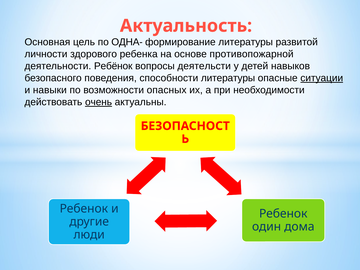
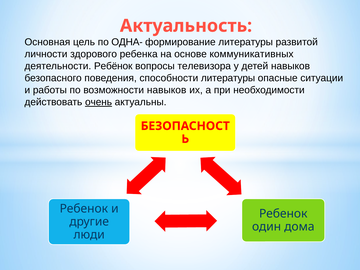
противопожарной: противопожарной -> коммуникативных (252, 54)
деятельсти: деятельсти -> телевизора (204, 66)
ситуации underline: present -> none (322, 78)
навыки: навыки -> работы (50, 90)
возможности опасных: опасных -> навыков (167, 90)
